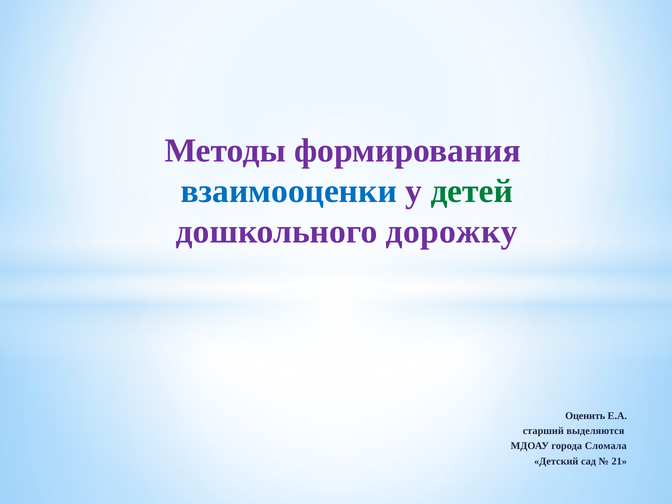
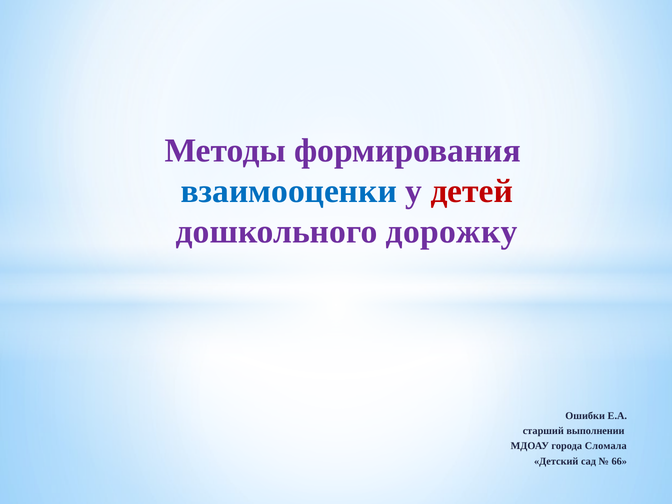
детей colour: green -> red (472, 191)
Оценить: Оценить -> Ошибки (585, 416)
выделяются: выделяются -> выполнении (595, 431)
21: 21 -> 66 (619, 461)
